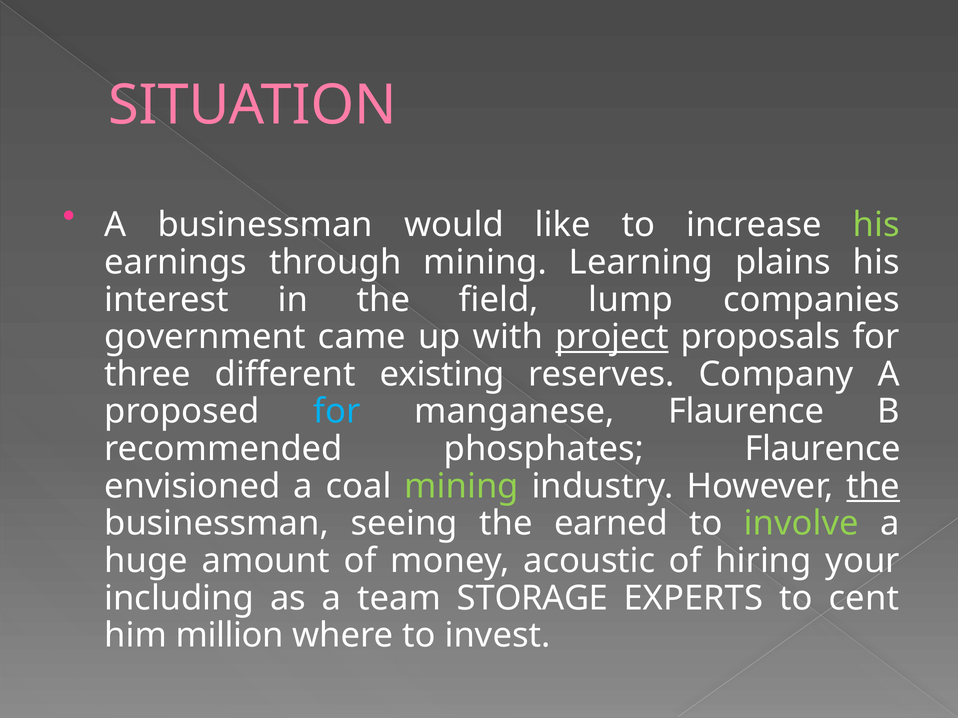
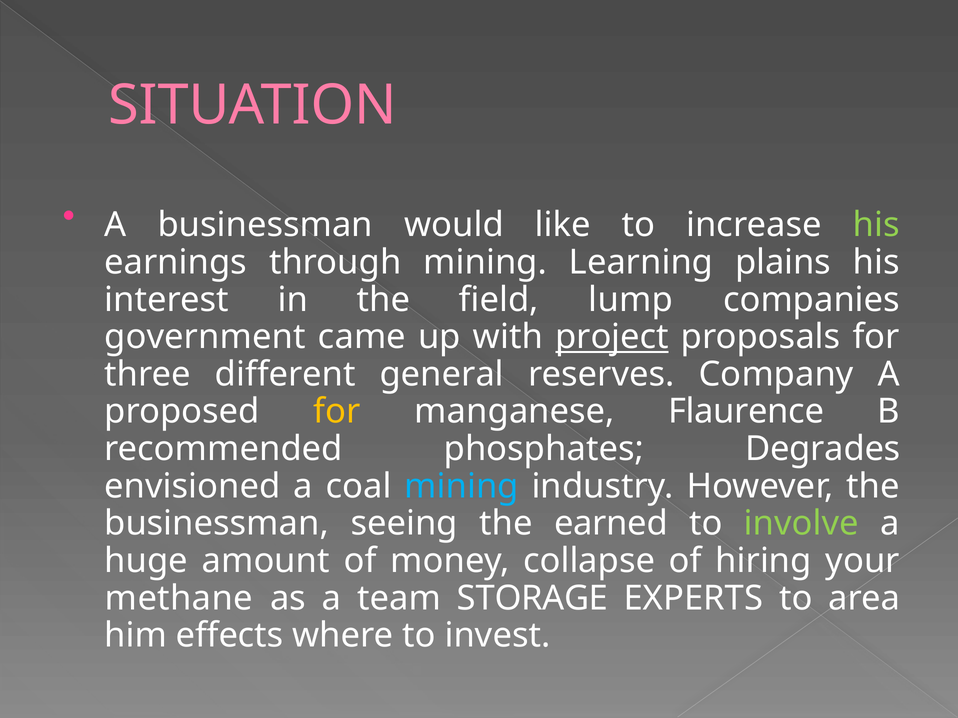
existing: existing -> general (442, 375)
for colour: light blue -> yellow (337, 412)
phosphates Flaurence: Flaurence -> Degrades (823, 449)
mining colour: light green -> light blue (462, 487)
the underline: present -> none (873, 487)
acoustic: acoustic -> collapse (589, 561)
including: including -> methane (179, 599)
cent: cent -> area (864, 599)
million: million -> effects (230, 636)
